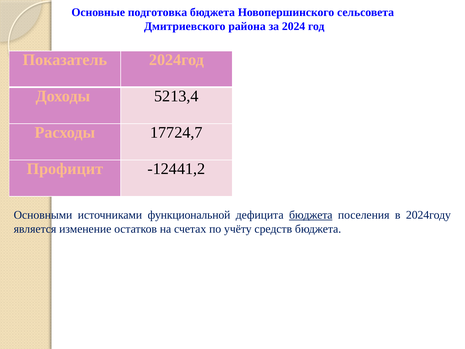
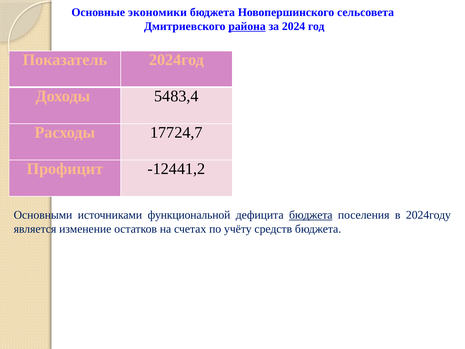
подготовка: подготовка -> экономики (157, 12)
района underline: none -> present (247, 26)
5213,4: 5213,4 -> 5483,4 (176, 96)
